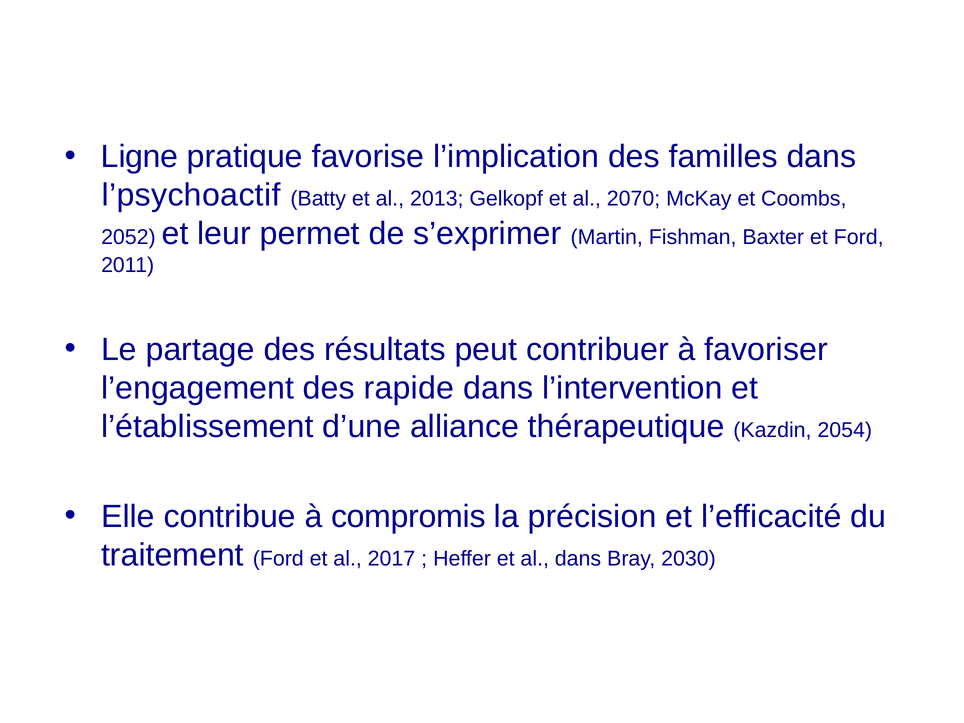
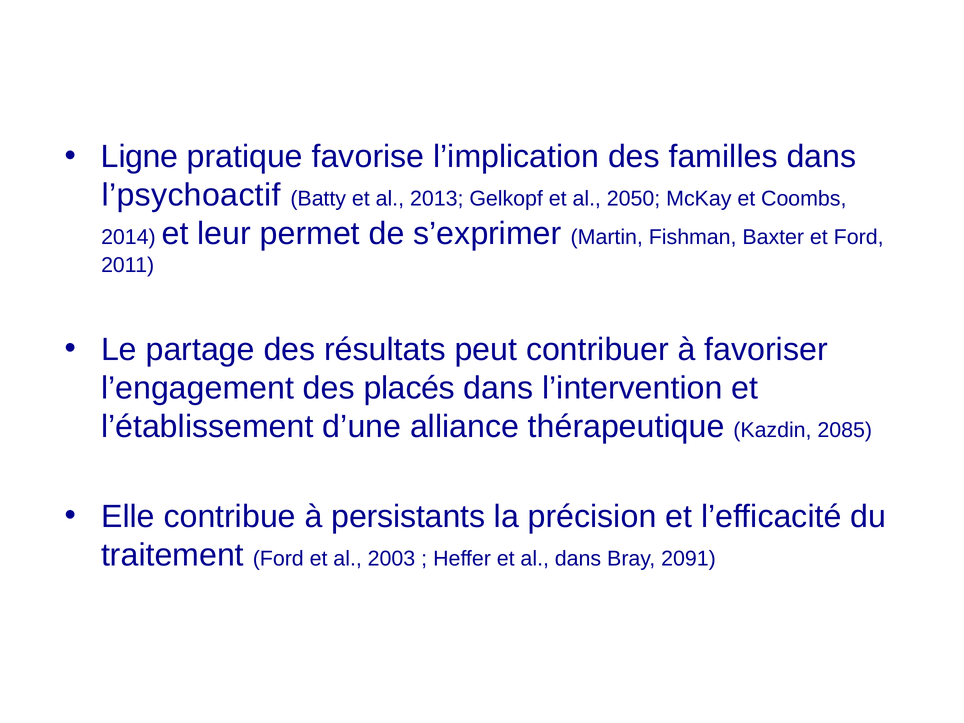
2070: 2070 -> 2050 (634, 199)
2052: 2052 -> 2014 (128, 237)
rapide: rapide -> placés (409, 388)
2054: 2054 -> 2085 (845, 430)
compromis: compromis -> persistants (408, 516)
2017: 2017 -> 2003 (391, 559)
2030: 2030 -> 2091 (689, 559)
